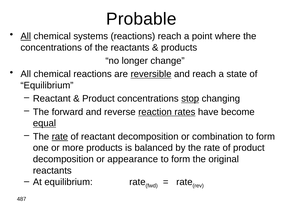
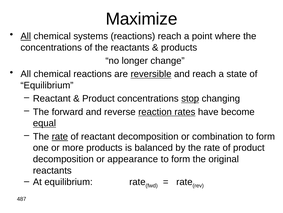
Probable: Probable -> Maximize (142, 19)
